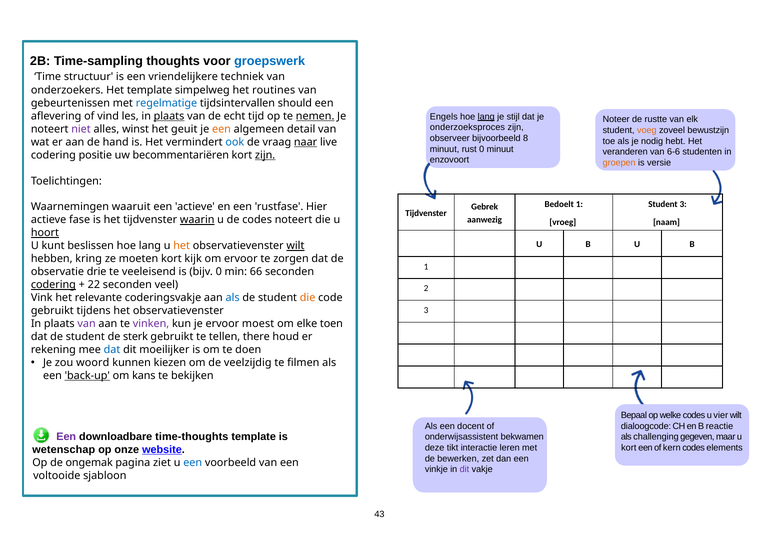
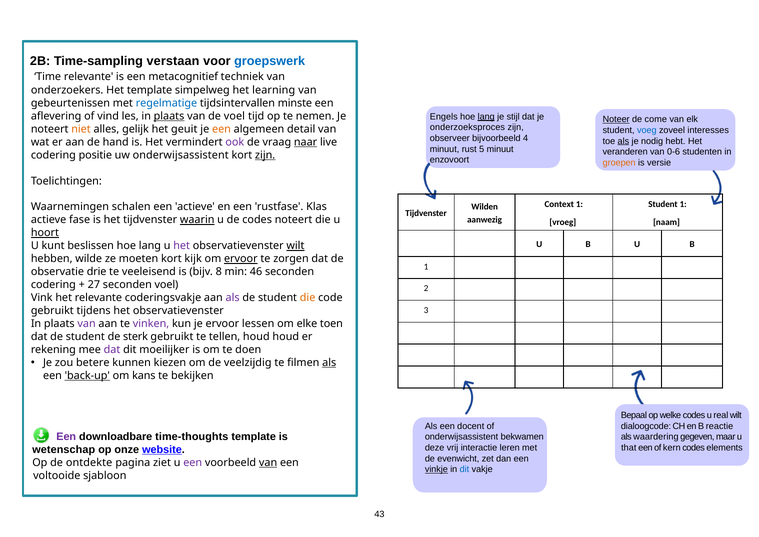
thoughts: thoughts -> verstaan (173, 61)
Time structuur: structuur -> relevante (89, 77)
vriendelijkere: vriendelijkere -> metacognitief (183, 77)
routines: routines -> learning (274, 90)
should: should -> minste (295, 103)
de echt: echt -> voel (234, 116)
nemen underline: present -> none (315, 116)
Noteer underline: none -> present (616, 119)
rustte: rustte -> come (656, 119)
niet colour: purple -> orange (81, 129)
winst: winst -> gelijk (136, 129)
voeg colour: orange -> blue (647, 130)
bewustzijn: bewustzijn -> interesses (708, 130)
8: 8 -> 4 (526, 138)
als underline: none -> present (623, 141)
ook colour: blue -> purple (235, 142)
0: 0 -> 5 (482, 149)
6-6: 6-6 -> 0-6 (674, 152)
uw becommentariëren: becommentariëren -> onderwijsassistent (181, 155)
Bedoelt: Bedoelt -> Context (559, 204)
Student 3: 3 -> 1 (683, 204)
Gebrek: Gebrek -> Wilden (485, 207)
waaruit: waaruit -> schalen (131, 207)
Hier: Hier -> Klas (317, 207)
het colour: orange -> purple (182, 246)
kring: kring -> wilde (89, 259)
ervoor underline: none -> present (241, 259)
bijv 0: 0 -> 8 (219, 272)
66: 66 -> 46 (256, 272)
codering underline: present -> none (53, 285)
22: 22 -> 27 (94, 285)
seconden veel: veel -> voel (166, 285)
als colour: blue -> purple (233, 298)
moest: moest -> lessen (258, 324)
tellen there: there -> houd (256, 337)
dat colour: blue -> purple (112, 350)
woord: woord -> betere (93, 363)
als underline: none -> present (329, 363)
vier: vier -> real (721, 415)
challenging: challenging -> waardering (656, 437)
tikt: tikt -> vrij (453, 448)
kort: kort -> that (629, 448)
bewerken: bewerken -> evenwicht (458, 458)
ongemak: ongemak -> ontdekte (89, 462)
een colour: blue -> purple (193, 462)
van underline: none -> present (268, 462)
vinkje underline: none -> present (436, 469)
dit colour: purple -> blue (464, 469)
